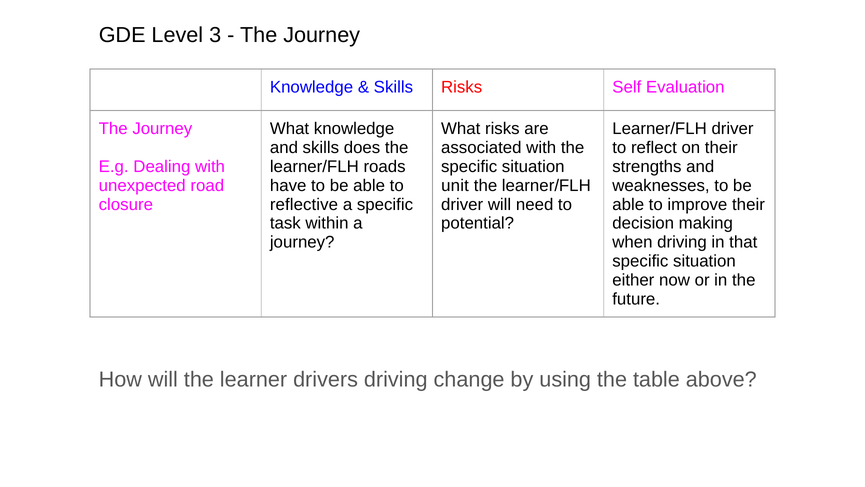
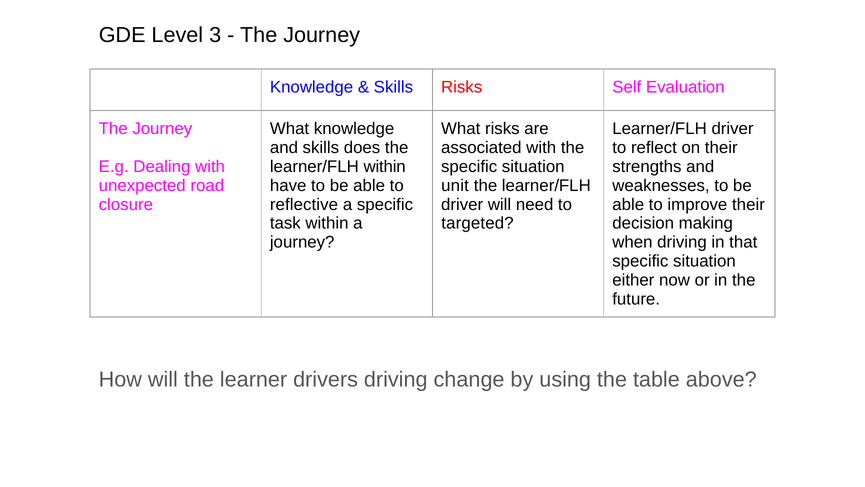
learner/FLH roads: roads -> within (385, 167)
potential: potential -> targeted (478, 223)
